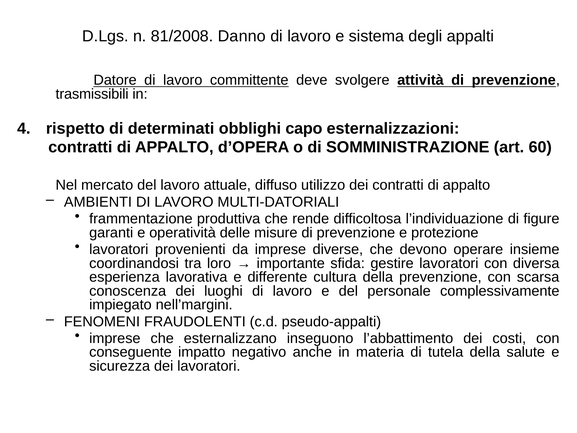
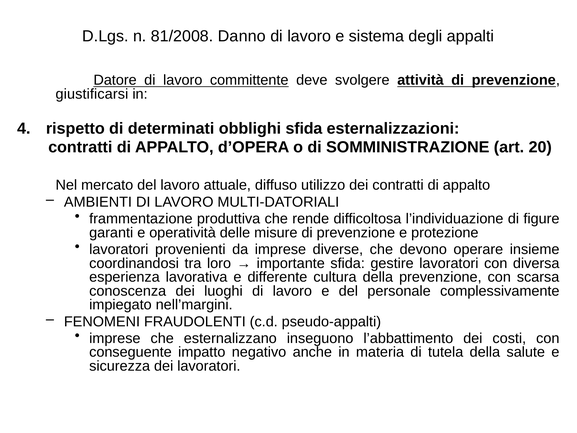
trasmissibili: trasmissibili -> giustificarsi (92, 94)
obblighi capo: capo -> sfida (304, 129)
60: 60 -> 20 (540, 147)
